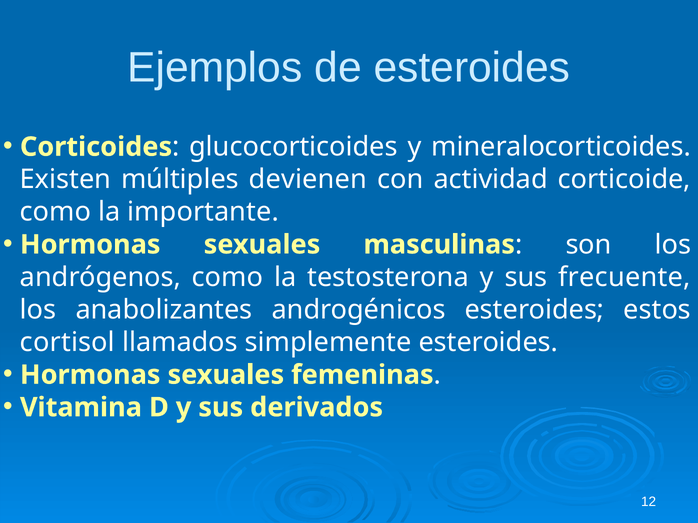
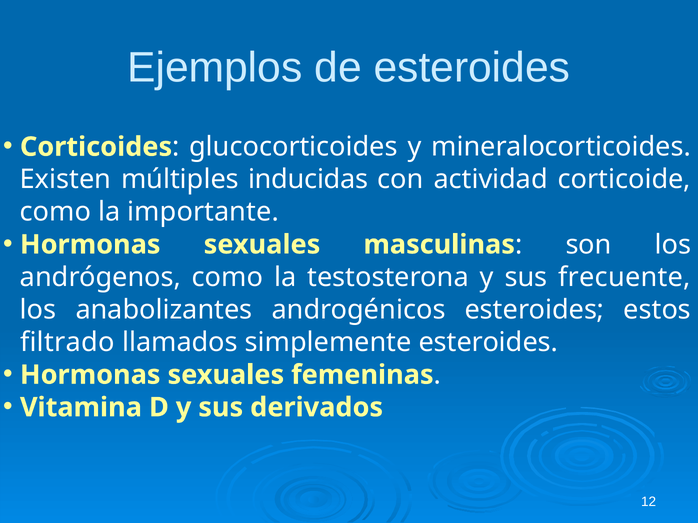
devienen: devienen -> inducidas (308, 180)
cortisol: cortisol -> filtrado (67, 343)
